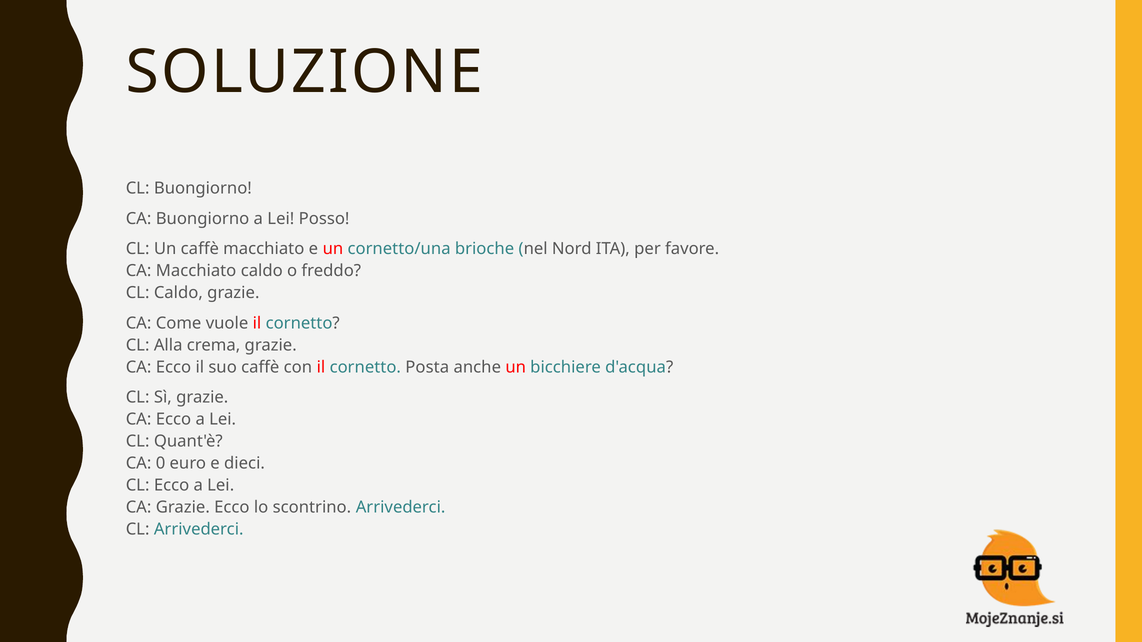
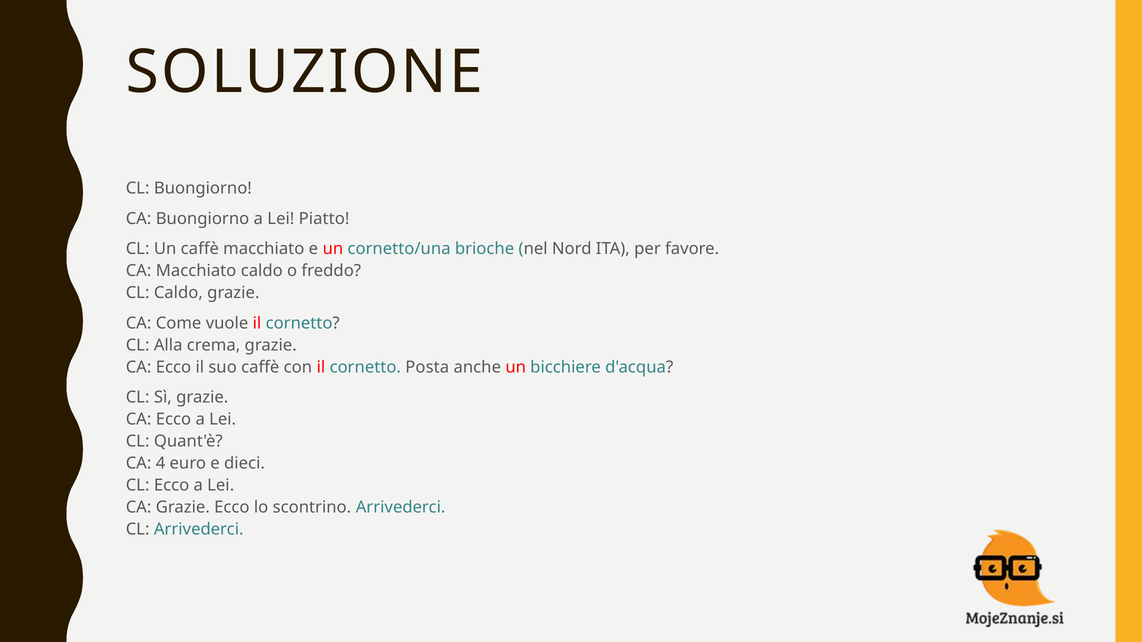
Posso: Posso -> Piatto (324, 219)
0: 0 -> 4 (161, 464)
